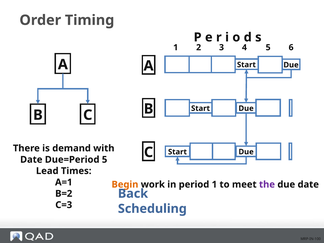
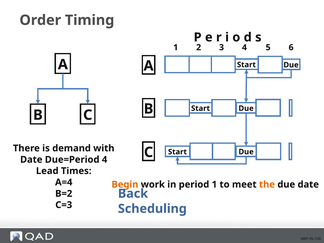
Due=Period 5: 5 -> 4 (105, 160)
A=1: A=1 -> A=4 (64, 182)
the colour: purple -> orange (267, 184)
